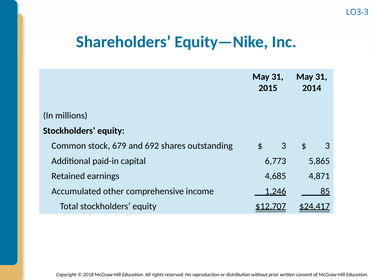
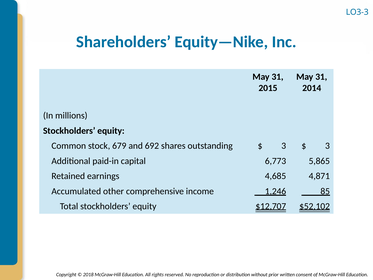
$24,417: $24,417 -> $52,102 (315, 206)
